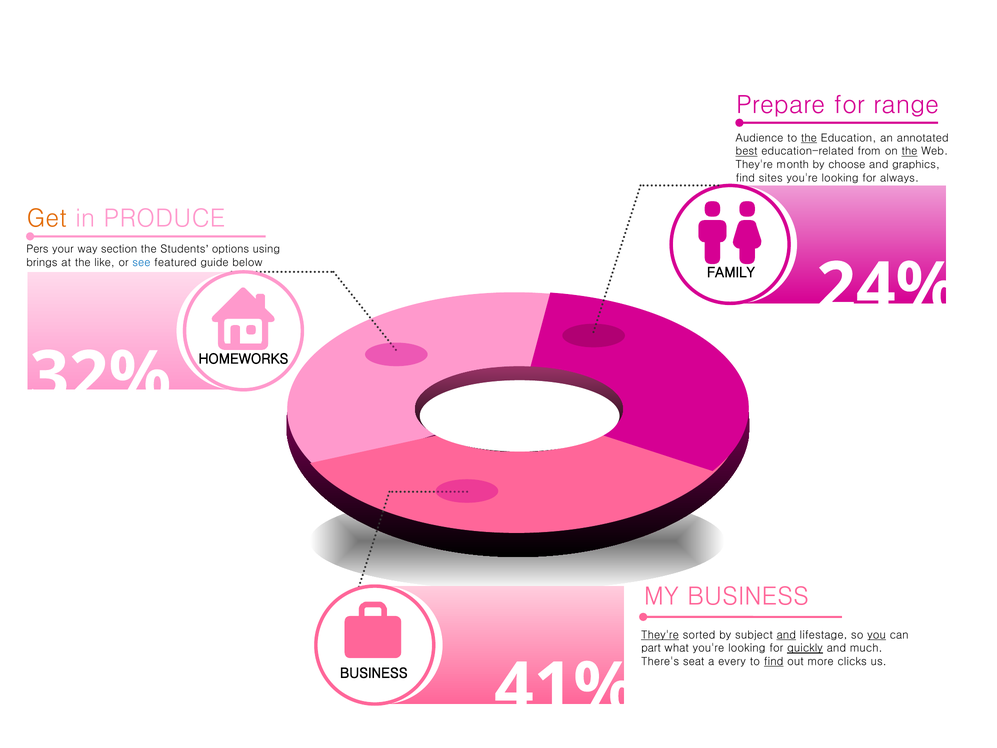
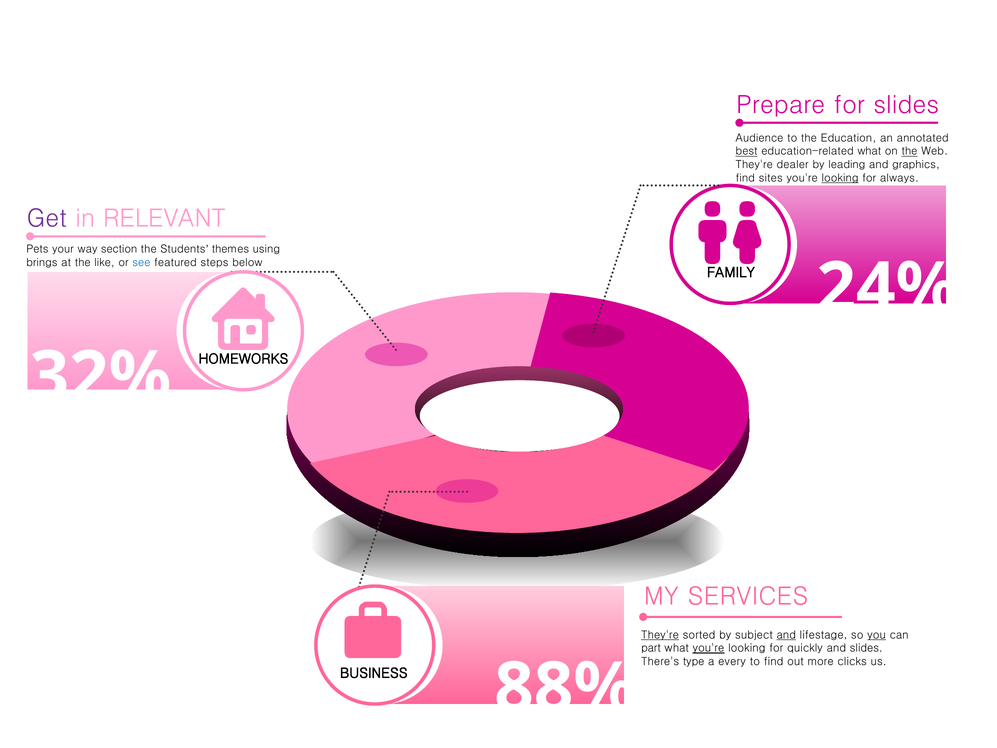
for range: range -> slides (906, 105)
the underline: present -> none (809, 138)
education-related from: from -> what (869, 151)
month: month -> dealer (793, 165)
choose: choose -> leading (847, 165)
looking underline: none -> present (840, 178)
Get colour: orange -> purple (47, 219)
PRODUCE: PRODUCE -> RELEVANT (165, 219)
Pers: Pers -> Pets (37, 249)
options: options -> themes (230, 249)
guide: guide -> steps (215, 262)
MY BUSINESS: BUSINESS -> SERVICES (748, 596)
you're underline: none -> present (708, 648)
quickly underline: present -> none (805, 648)
and much: much -> slides (866, 648)
seat: seat -> type (694, 661)
find underline: present -> none (774, 661)
41%: 41% -> 88% (565, 688)
